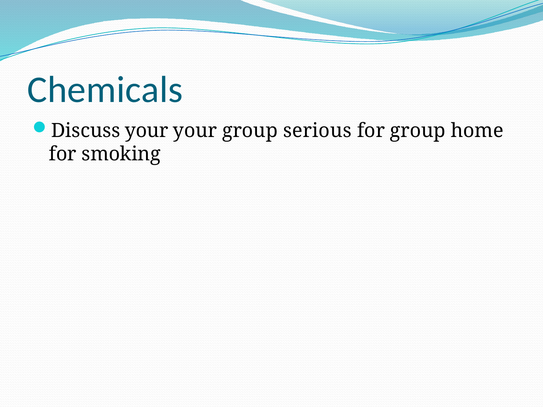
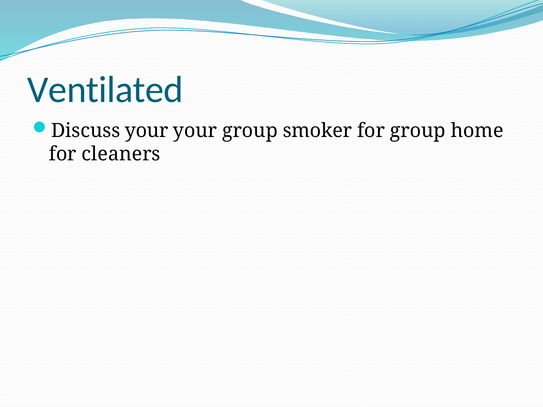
Chemicals: Chemicals -> Ventilated (105, 90)
serious: serious -> smoker (317, 131)
smoking: smoking -> cleaners (121, 154)
